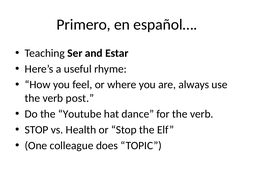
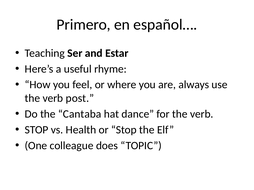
Youtube: Youtube -> Cantaba (80, 114)
